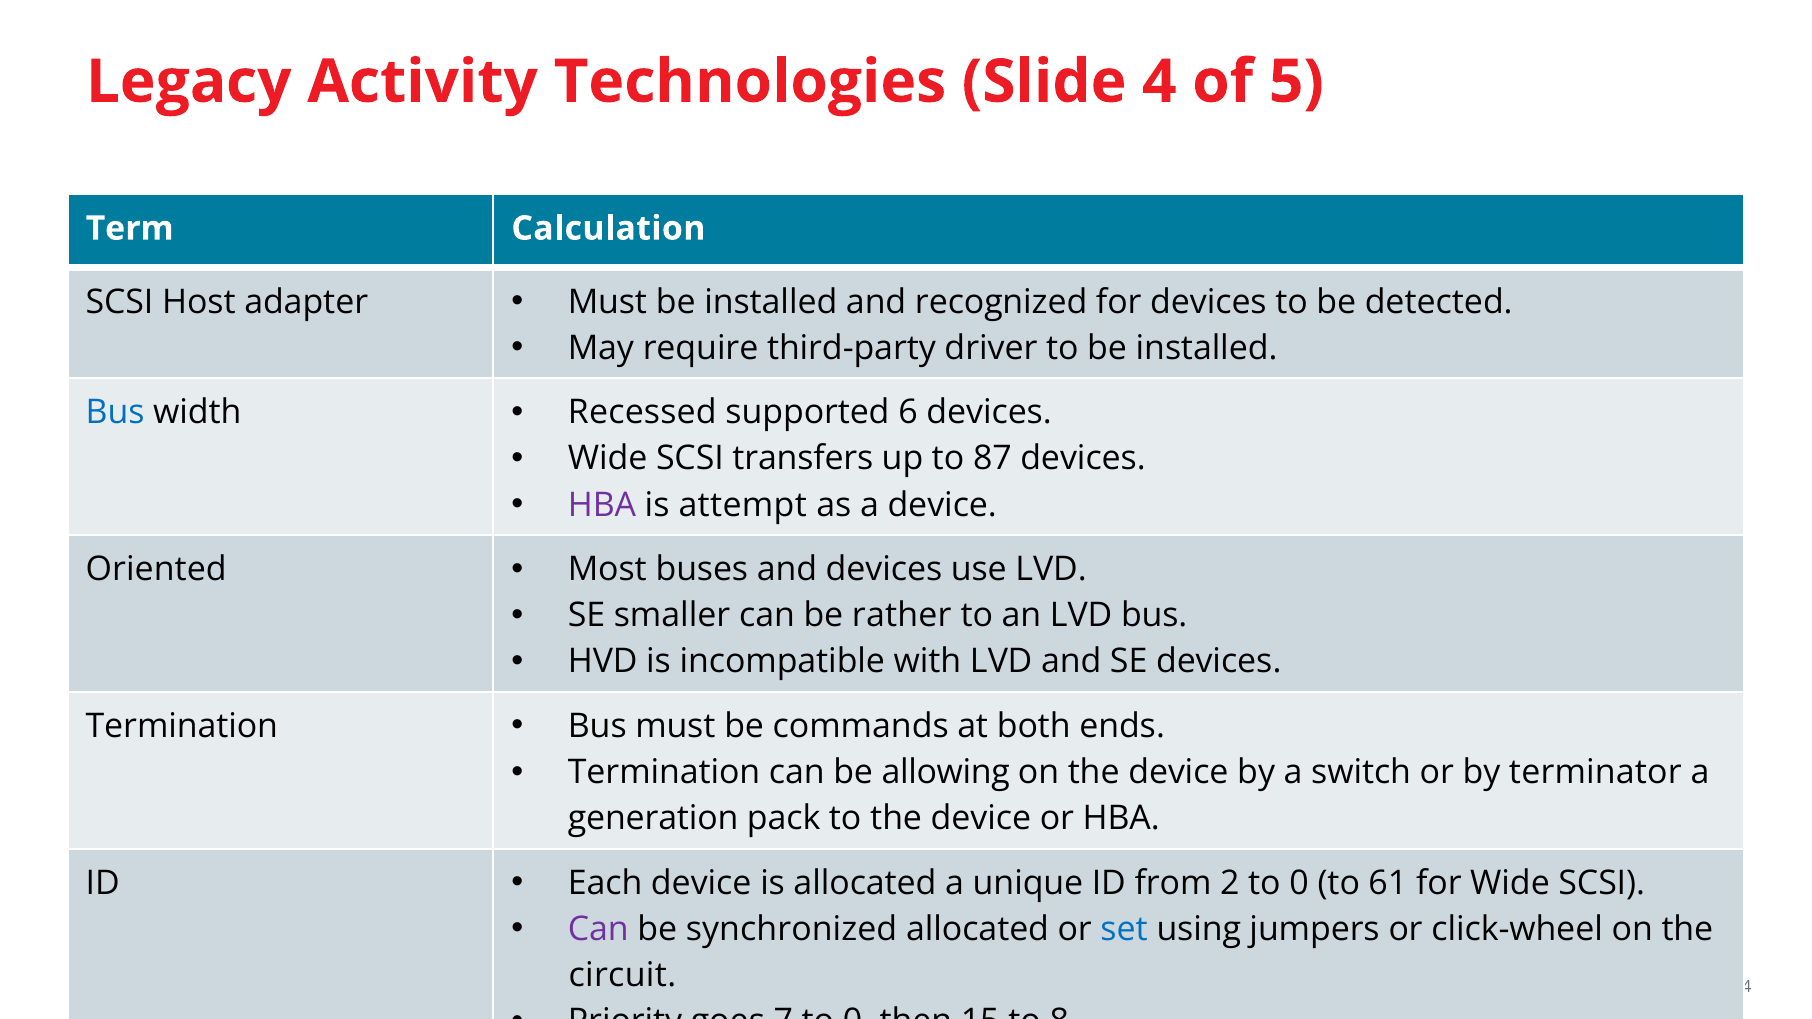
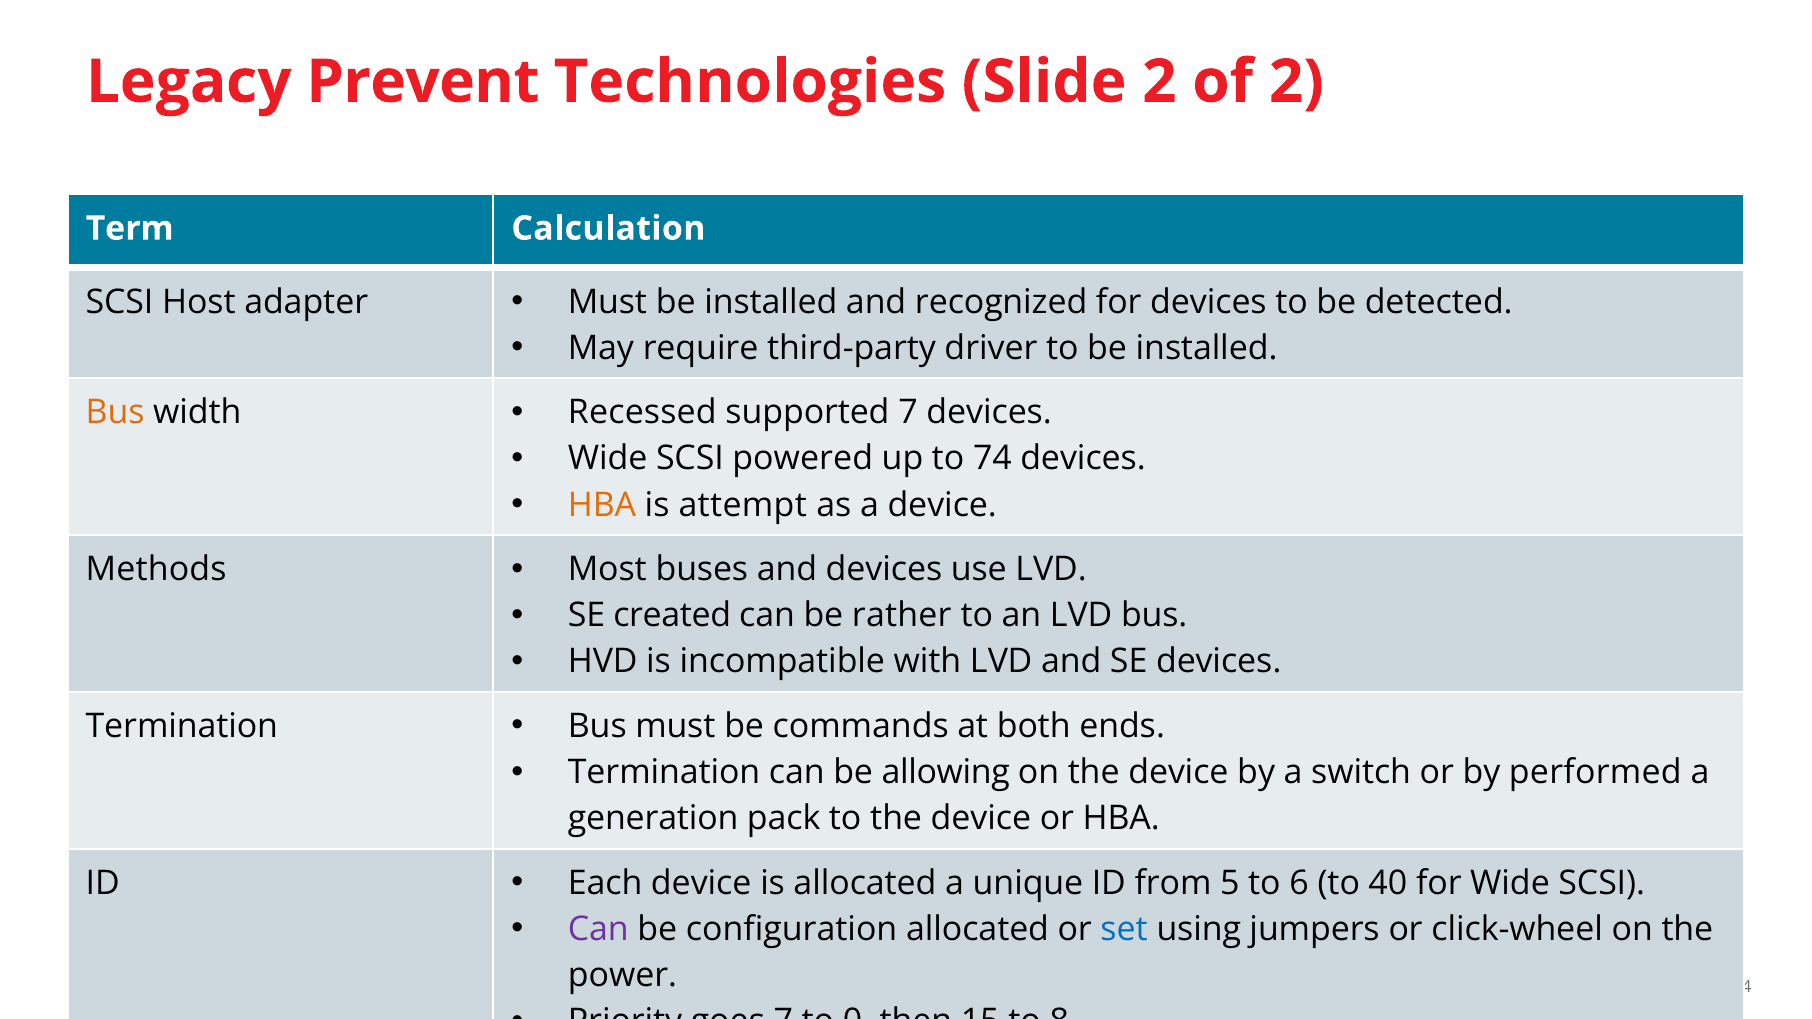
Activity: Activity -> Prevent (423, 82)
Slide 4: 4 -> 2 (1159, 82)
of 5: 5 -> 2 (1296, 82)
Bus colour: blue -> orange (115, 413)
supported 6: 6 -> 7 (908, 413)
transfers: transfers -> powered (803, 459)
87: 87 -> 74 (992, 459)
HBA colour: purple -> orange (602, 505)
Oriented: Oriented -> Methods (156, 569)
smaller: smaller -> created (672, 616)
terminator: terminator -> performed (1595, 773)
2: 2 -> 5 (1230, 883)
0: 0 -> 6 (1299, 883)
61: 61 -> 40 (1388, 883)
synchronized: synchronized -> configuration (792, 929)
circuit: circuit -> power (623, 976)
